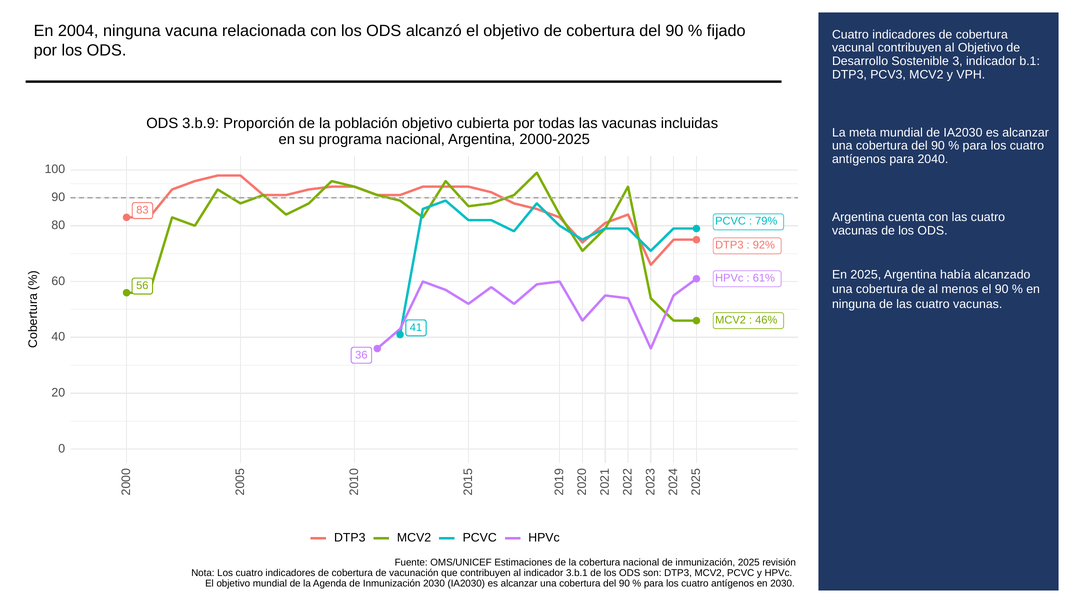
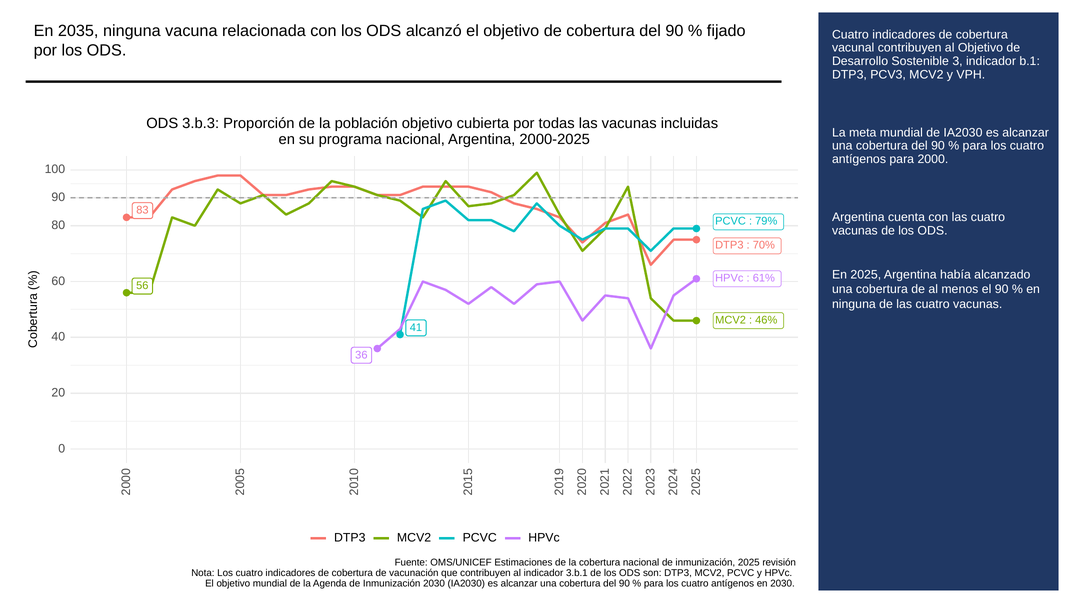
2004: 2004 -> 2035 (78, 31)
3.b.9: 3.b.9 -> 3.b.3 (201, 123)
2040: 2040 -> 2000 (933, 159)
92%: 92% -> 70% (764, 245)
